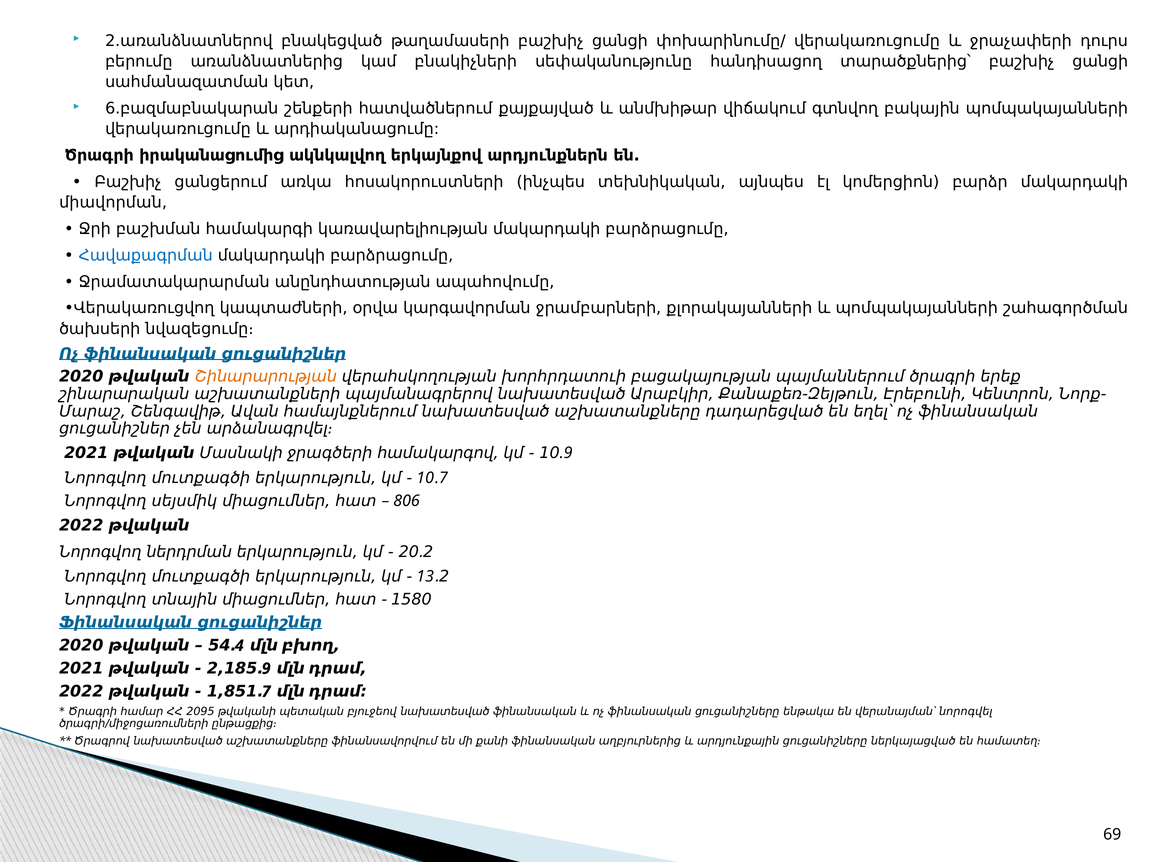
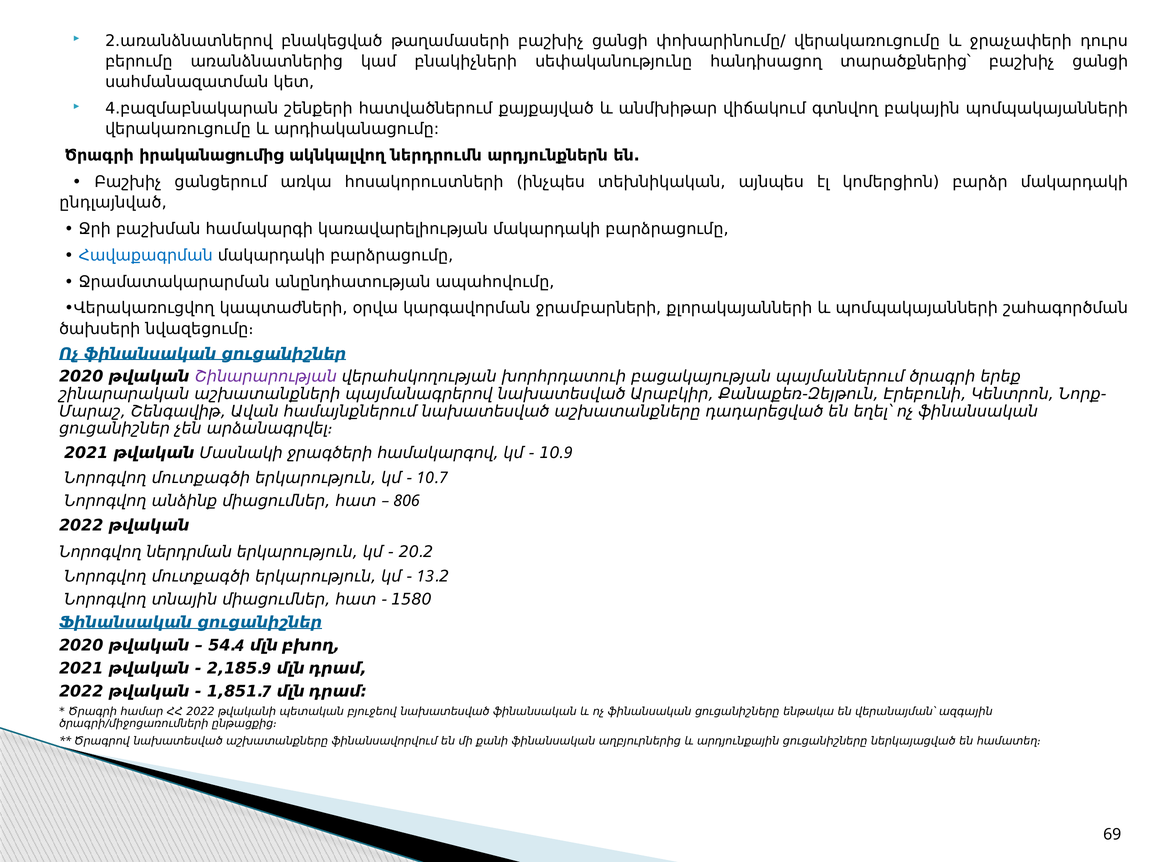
6.բազմաբնակարան: 6.բազմաբնակարան -> 4.բազմաբնակարան (192, 108)
երկայնքով: երկայնքով -> ներդրումն (436, 156)
միավորման: միավորման -> ընդլայնված (113, 203)
Շինարարության colour: orange -> purple (266, 377)
սեյսմիկ: սեյսմիկ -> անձինք (184, 501)
ՀՀ 2095: 2095 -> 2022 (200, 711)
նորոգվել: նորոգվել -> ազգային (966, 711)
